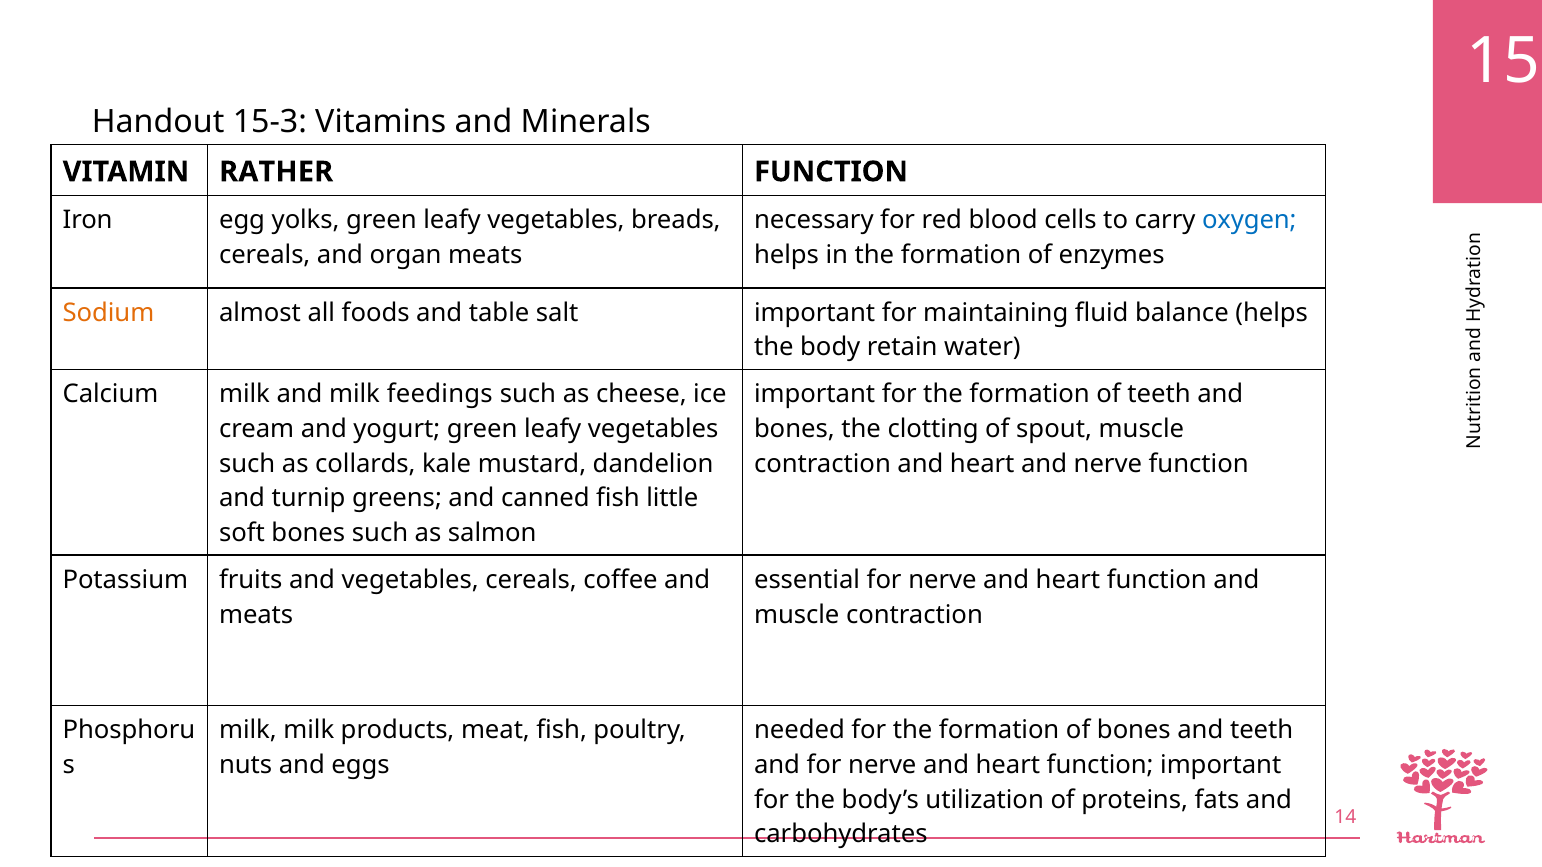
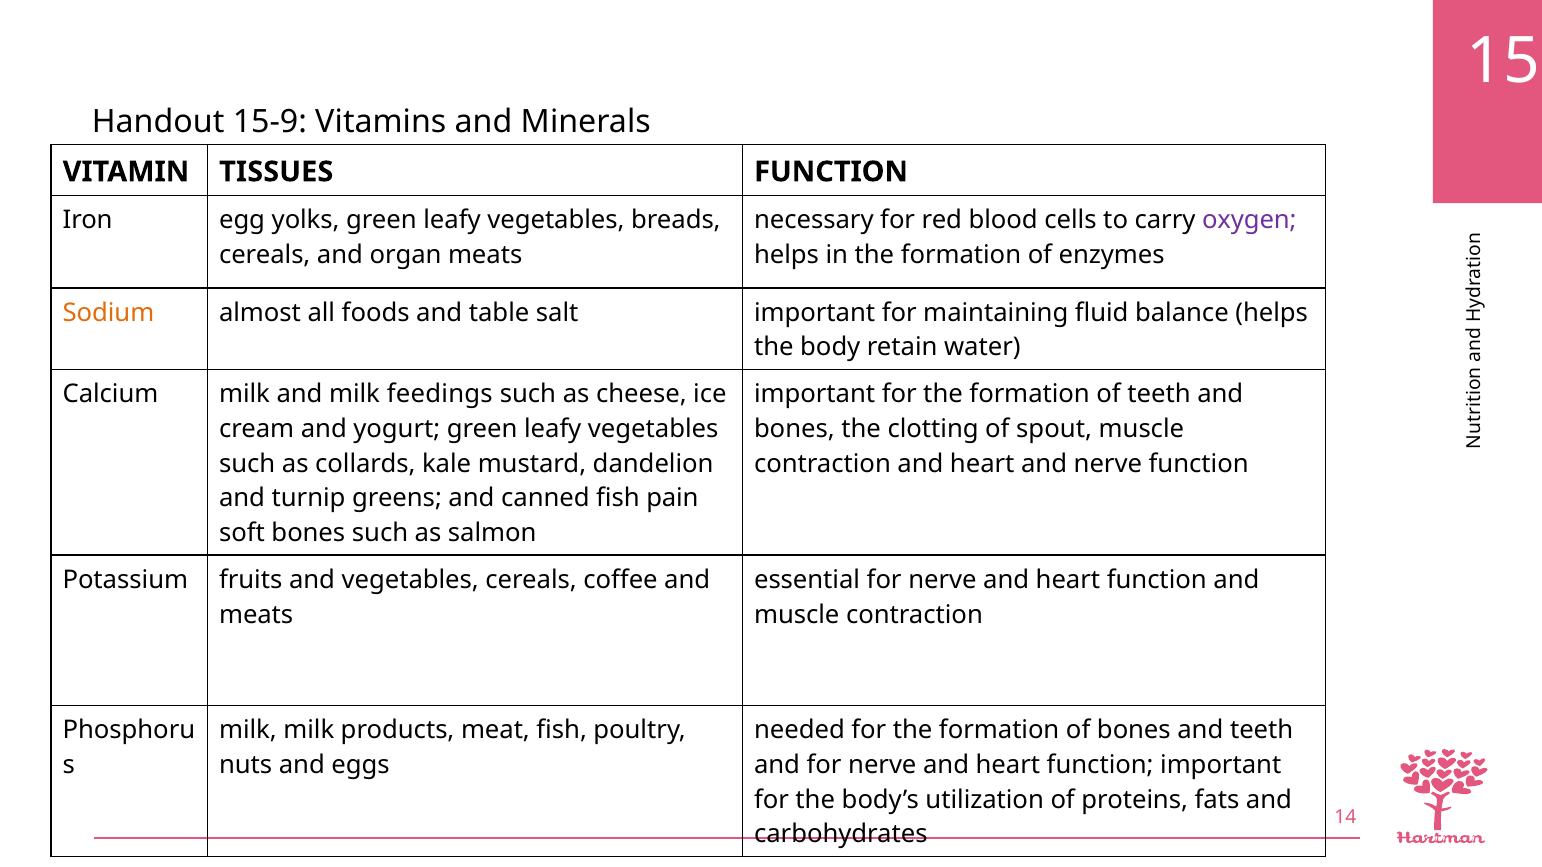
15-3: 15-3 -> 15-9 (270, 122)
RATHER: RATHER -> TISSUES (276, 172)
oxygen colour: blue -> purple (1249, 220)
little: little -> pain (672, 499)
